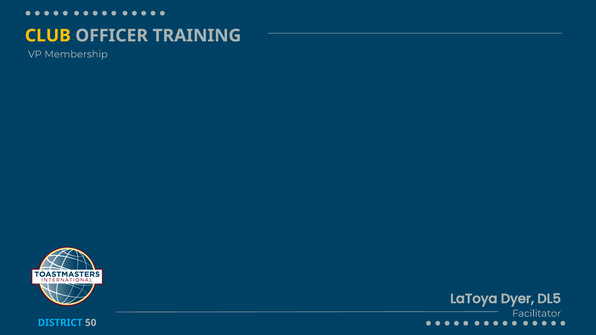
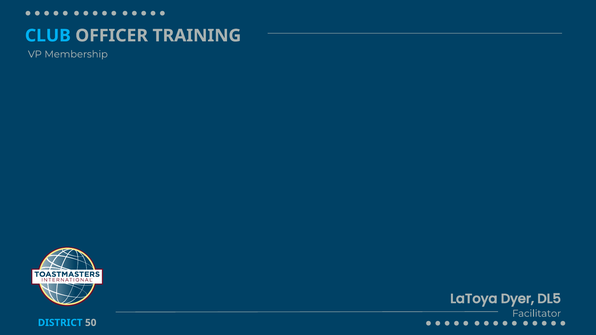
CLUB colour: yellow -> light blue (48, 36)
